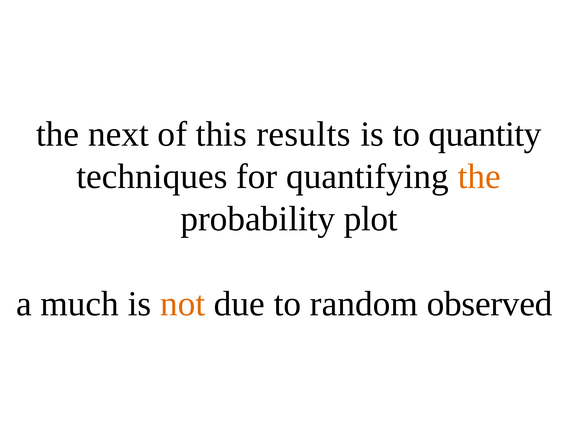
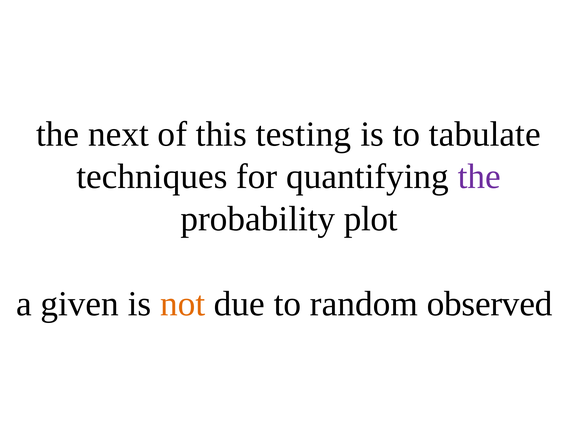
results: results -> testing (303, 134)
quantity: quantity -> tabulate (485, 134)
the colour: orange -> purple (479, 177)
much: much -> given (80, 304)
